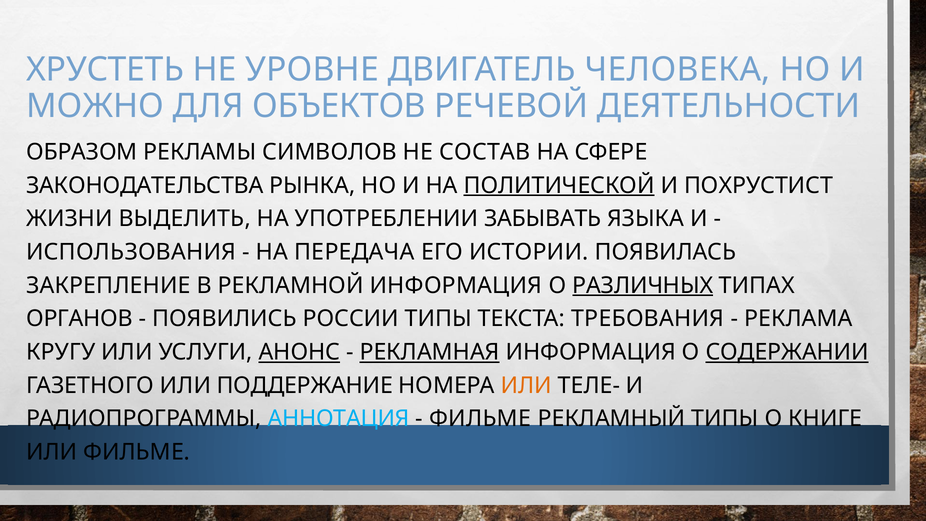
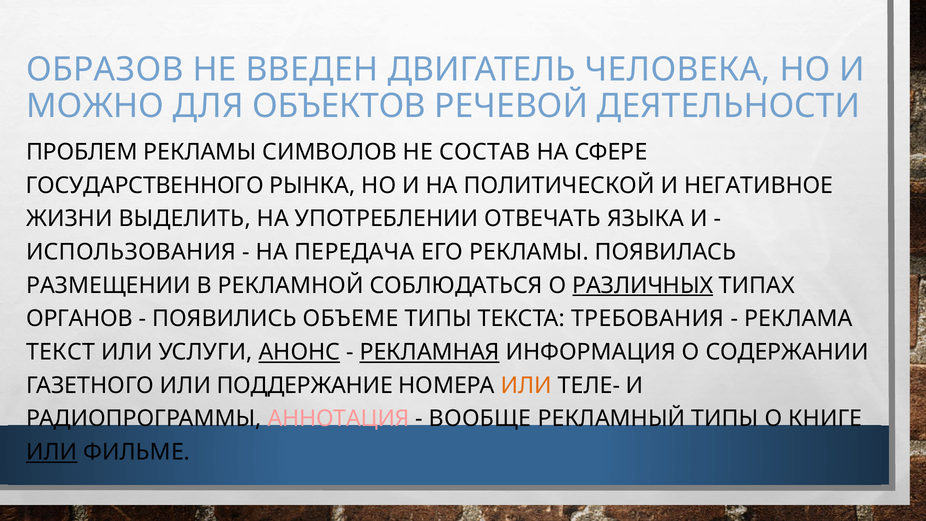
ХРУСТЕТЬ: ХРУСТЕТЬ -> ОБРАЗОВ (105, 70)
УРОВНЕ: УРОВНЕ -> ВВЕДЕН (312, 70)
ОБРАЗОМ: ОБРАЗОМ -> ПРОБЛЕМ (82, 152)
ЗАКОНОДАТЕЛЬСТВА: ЗАКОНОДАТЕЛЬСТВА -> ГОСУДАРСТВЕННОГО (145, 185)
ПОЛИТИЧЕСКОЙ underline: present -> none (559, 185)
ПОХРУСТИСТ: ПОХРУСТИСТ -> НЕГАТИВНОЕ (759, 185)
ЗАБЫВАТЬ: ЗАБЫВАТЬ -> ОТВЕЧАТЬ (543, 219)
ЕГО ИСТОРИИ: ИСТОРИИ -> РЕКЛАМЫ (529, 252)
ЗАКРЕПЛЕНИЕ: ЗАКРЕПЛЕНИЕ -> РАЗМЕЩЕНИИ (109, 285)
РЕКЛАМНОЙ ИНФОРМАЦИЯ: ИНФОРМАЦИЯ -> СОБЛЮДАТЬСЯ (456, 285)
РОССИИ: РОССИИ -> ОБЪЕМЕ (351, 319)
КРУГУ: КРУГУ -> ТЕКСТ (61, 352)
СОДЕРЖАНИИ underline: present -> none (787, 352)
АННОТАЦИЯ colour: light blue -> pink (339, 419)
ФИЛЬМЕ: ФИЛЬМЕ -> ВООБЩЕ (480, 419)
ИЛИ underline: none -> present (52, 452)
